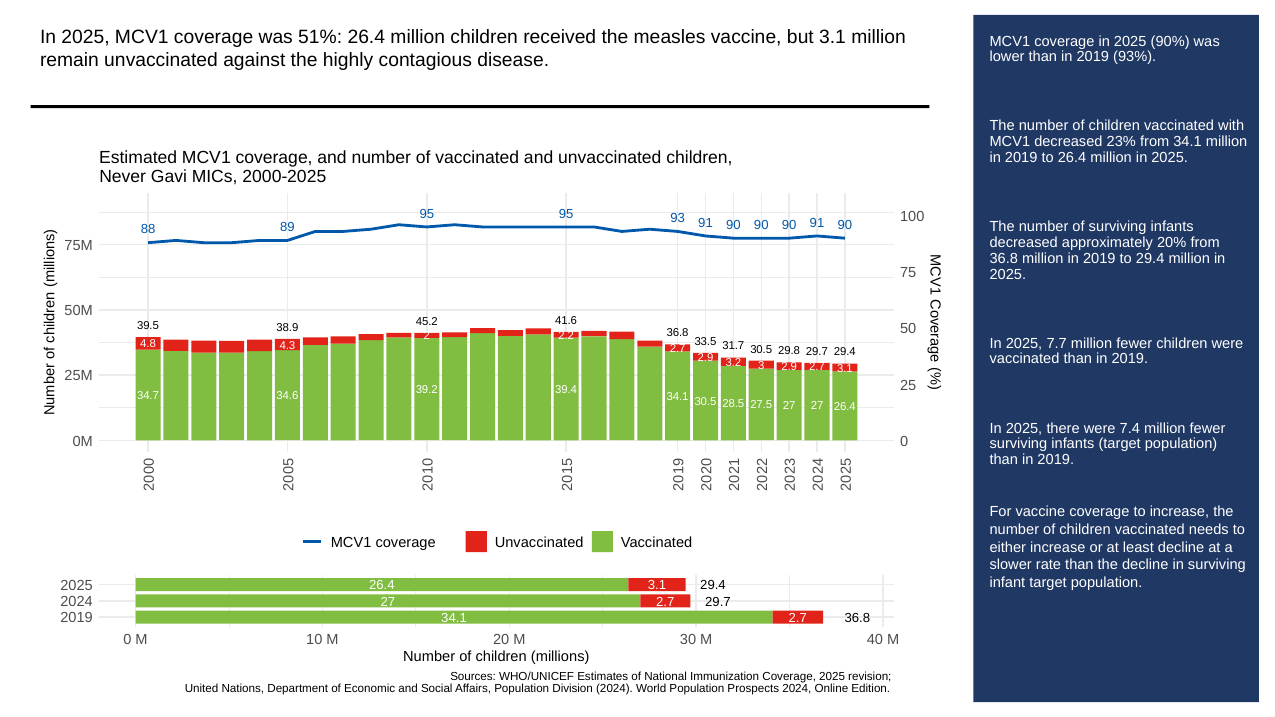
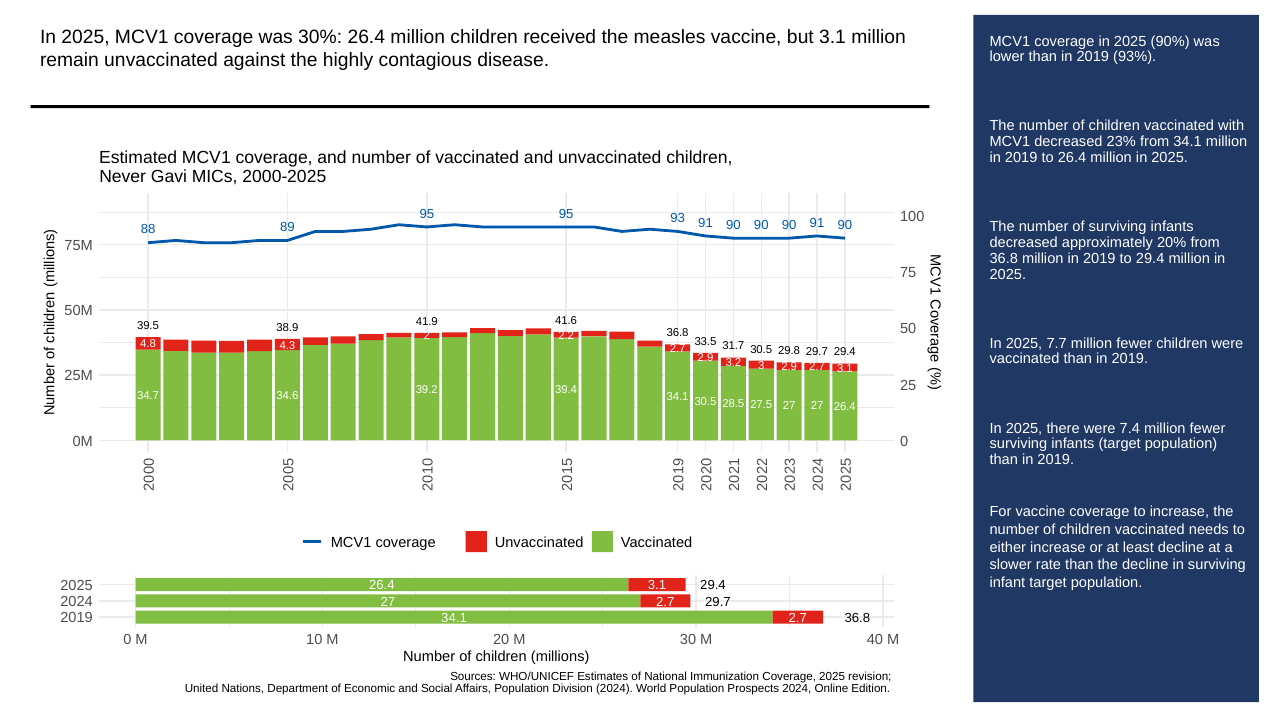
51%: 51% -> 30% (320, 37)
45.2: 45.2 -> 41.9 (427, 321)
